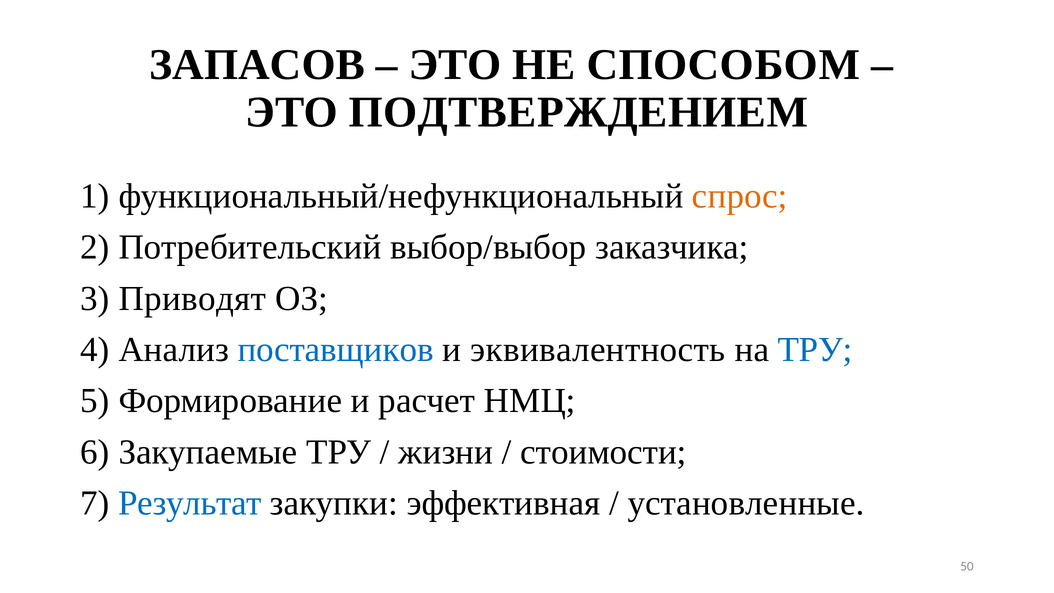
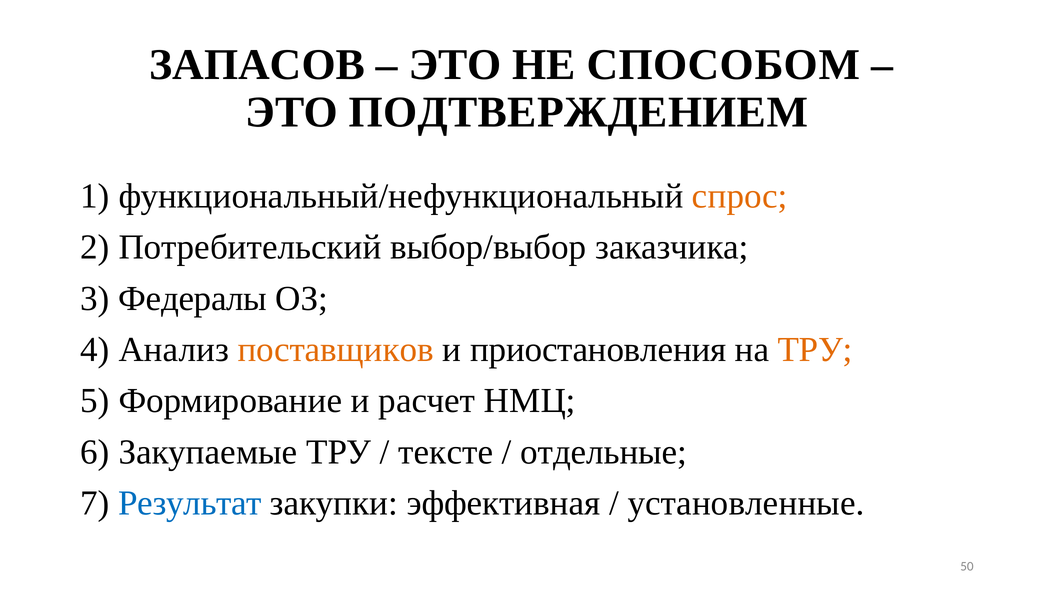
Приводят: Приводят -> Федералы (193, 298)
поставщиков colour: blue -> orange (336, 350)
эквивалентность: эквивалентность -> приостановления (598, 350)
ТРУ colour: blue -> orange (815, 350)
жизни: жизни -> тексте (446, 452)
стоимости: стоимости -> отдельные (604, 452)
